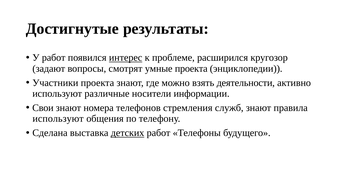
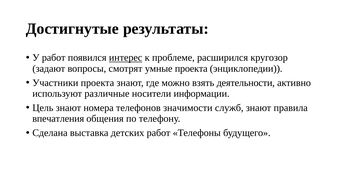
Свои: Свои -> Цель (43, 108)
стремления: стремления -> значимости (188, 108)
используют: используют -> впечатления (58, 118)
детских underline: present -> none (128, 133)
